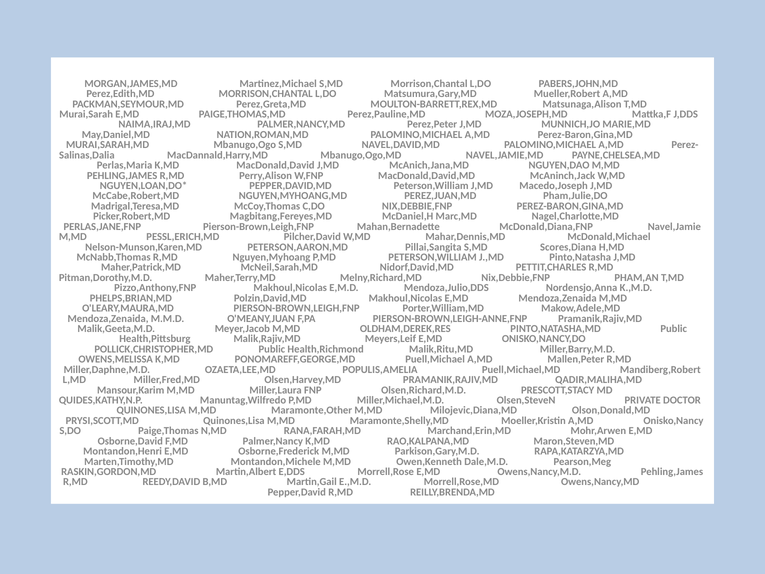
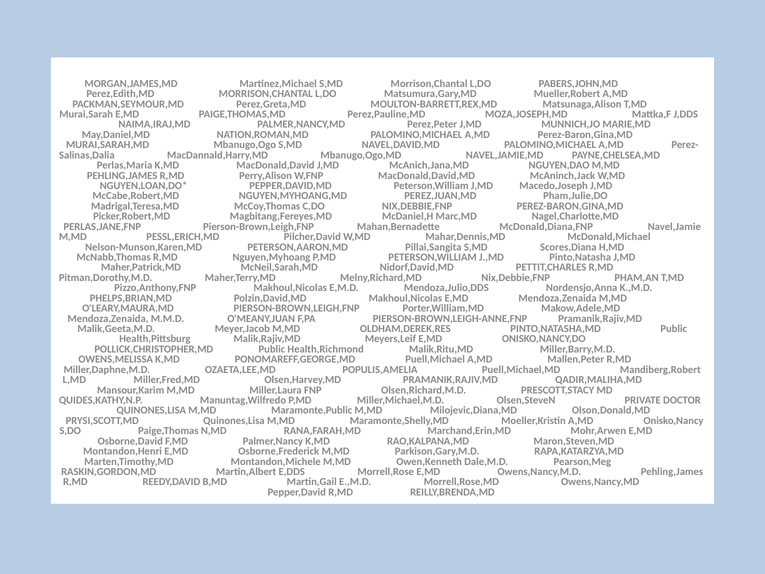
Maramonte,Other: Maramonte,Other -> Maramonte,Public (312, 410)
